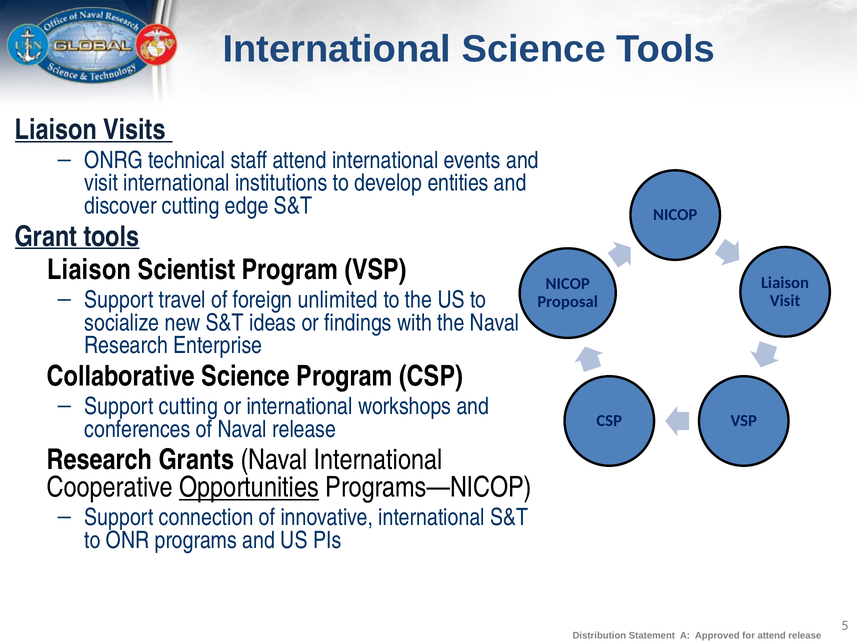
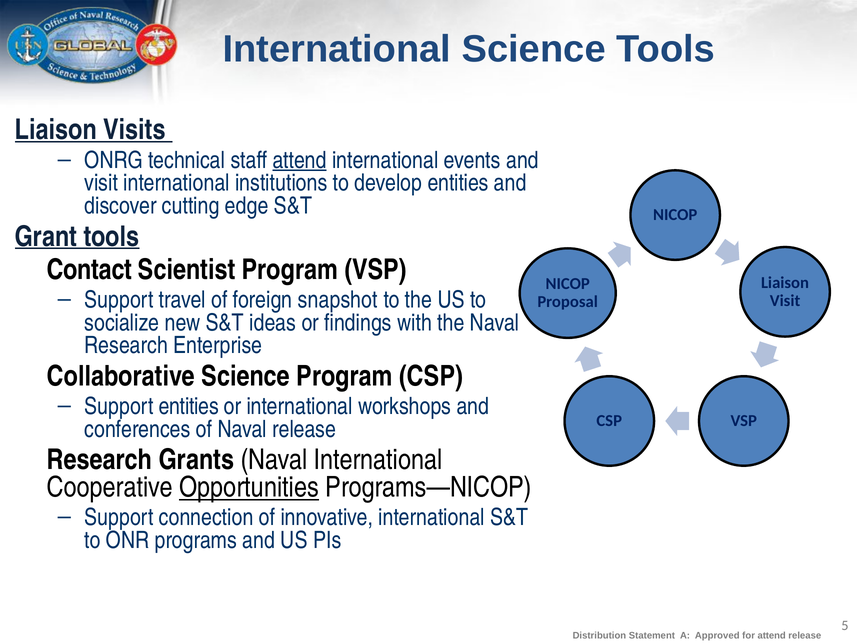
attend underline: none -> present (300, 160)
Liaison: Liaison -> Contact (89, 270)
unlimited: unlimited -> snapshot (338, 300)
Support cutting: cutting -> entities (189, 406)
